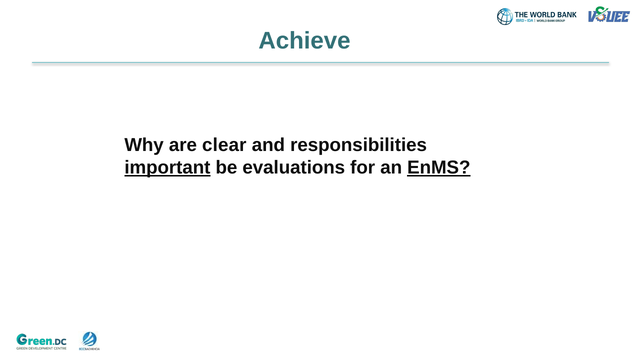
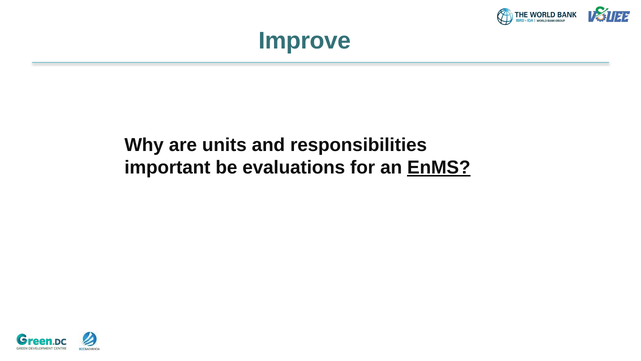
Achieve: Achieve -> Improve (305, 41)
clear: clear -> units (224, 145)
important underline: present -> none (167, 167)
